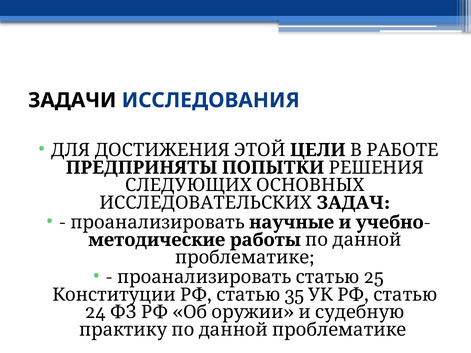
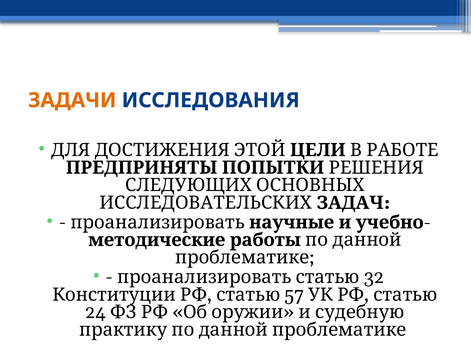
ЗАДАЧИ colour: black -> orange (72, 100)
25: 25 -> 32 (374, 277)
35: 35 -> 57 (294, 295)
